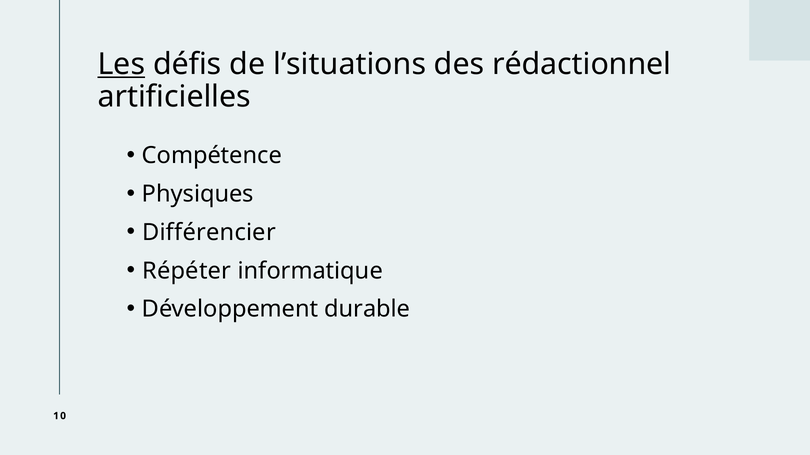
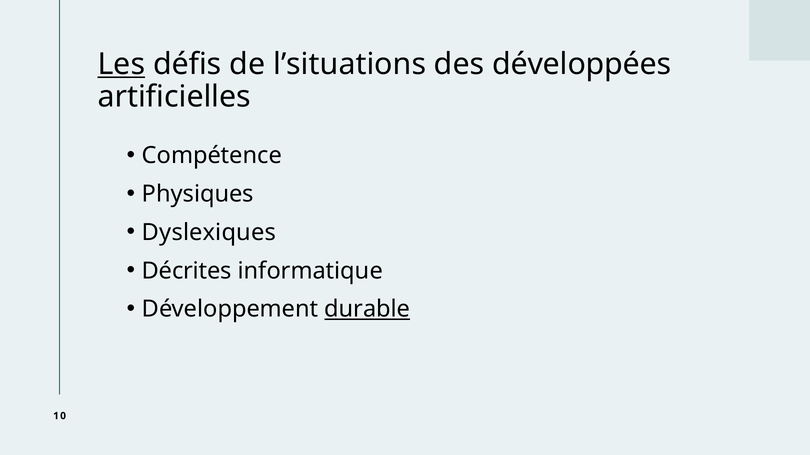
rédactionnel: rédactionnel -> développées (582, 64)
Différencier: Différencier -> Dyslexiques (209, 233)
Répéter: Répéter -> Décrites (187, 271)
durable underline: none -> present (367, 310)
